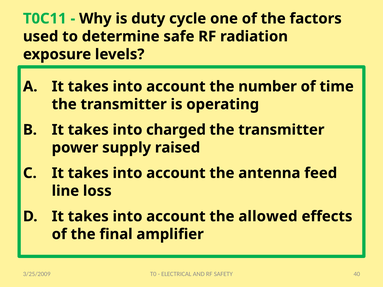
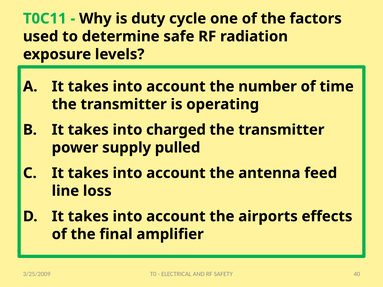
raised: raised -> pulled (178, 148)
allowed: allowed -> airports (268, 217)
